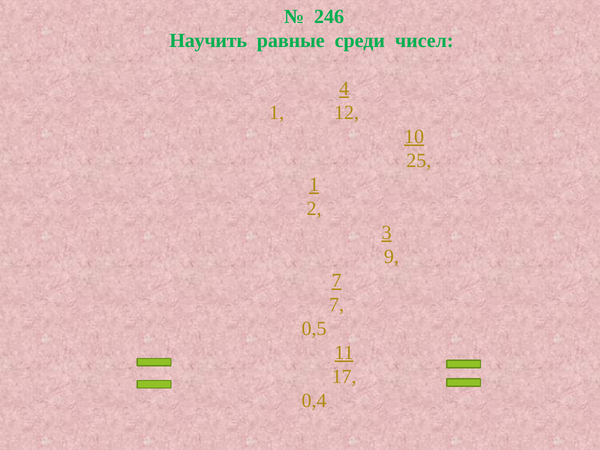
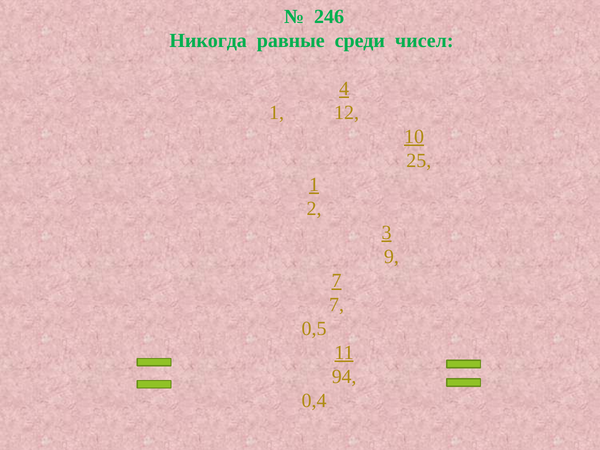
Научить: Научить -> Никогда (208, 40)
17: 17 -> 94 (344, 376)
